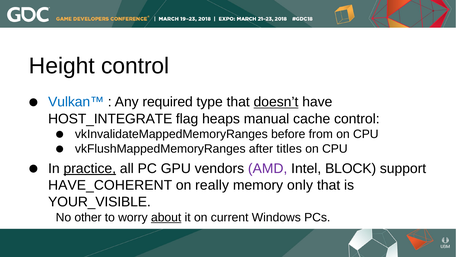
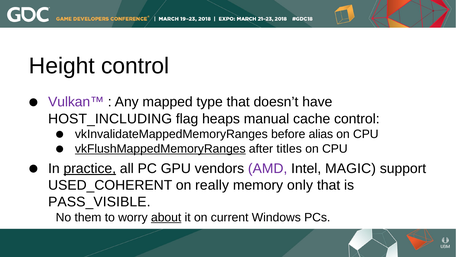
Vulkan™ colour: blue -> purple (76, 102)
required: required -> mapped (168, 102)
doesn’t underline: present -> none (276, 102)
HOST_INTEGRATE: HOST_INTEGRATE -> HOST_INCLUDING (110, 119)
from: from -> alias (321, 134)
vkFlushMappedMemoryRanges underline: none -> present (160, 149)
BLOCK: BLOCK -> MAGIC (351, 168)
HAVE_COHERENT: HAVE_COHERENT -> USED_COHERENT (110, 185)
YOUR_VISIBLE: YOUR_VISIBLE -> PASS_VISIBLE (99, 202)
other: other -> them (88, 217)
